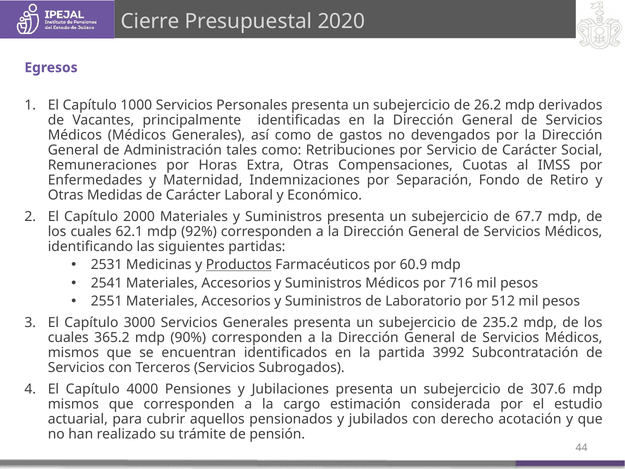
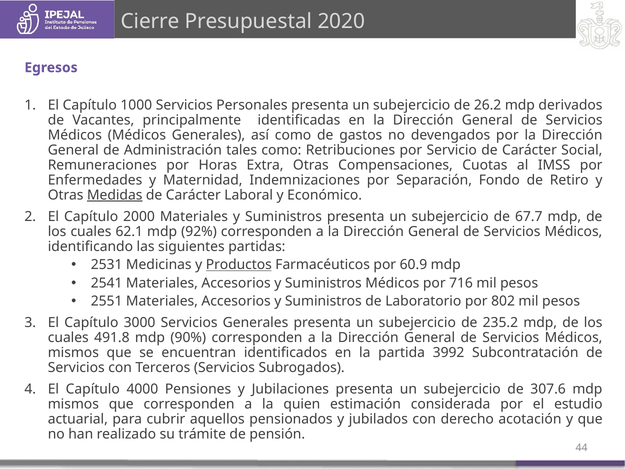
Medidas underline: none -> present (115, 195)
512: 512 -> 802 (503, 301)
365.2: 365.2 -> 491.8 (112, 338)
cargo: cargo -> quien (302, 404)
